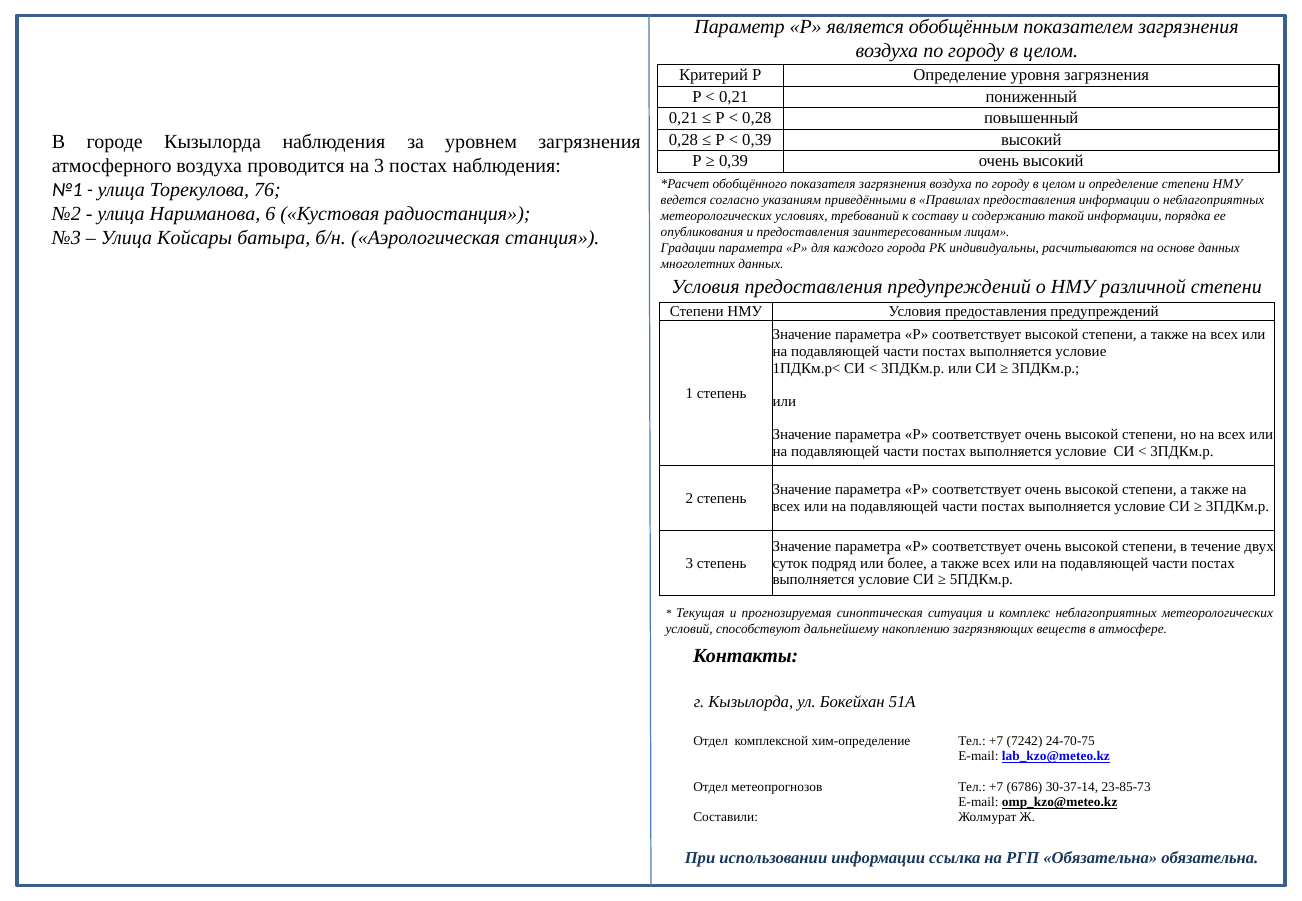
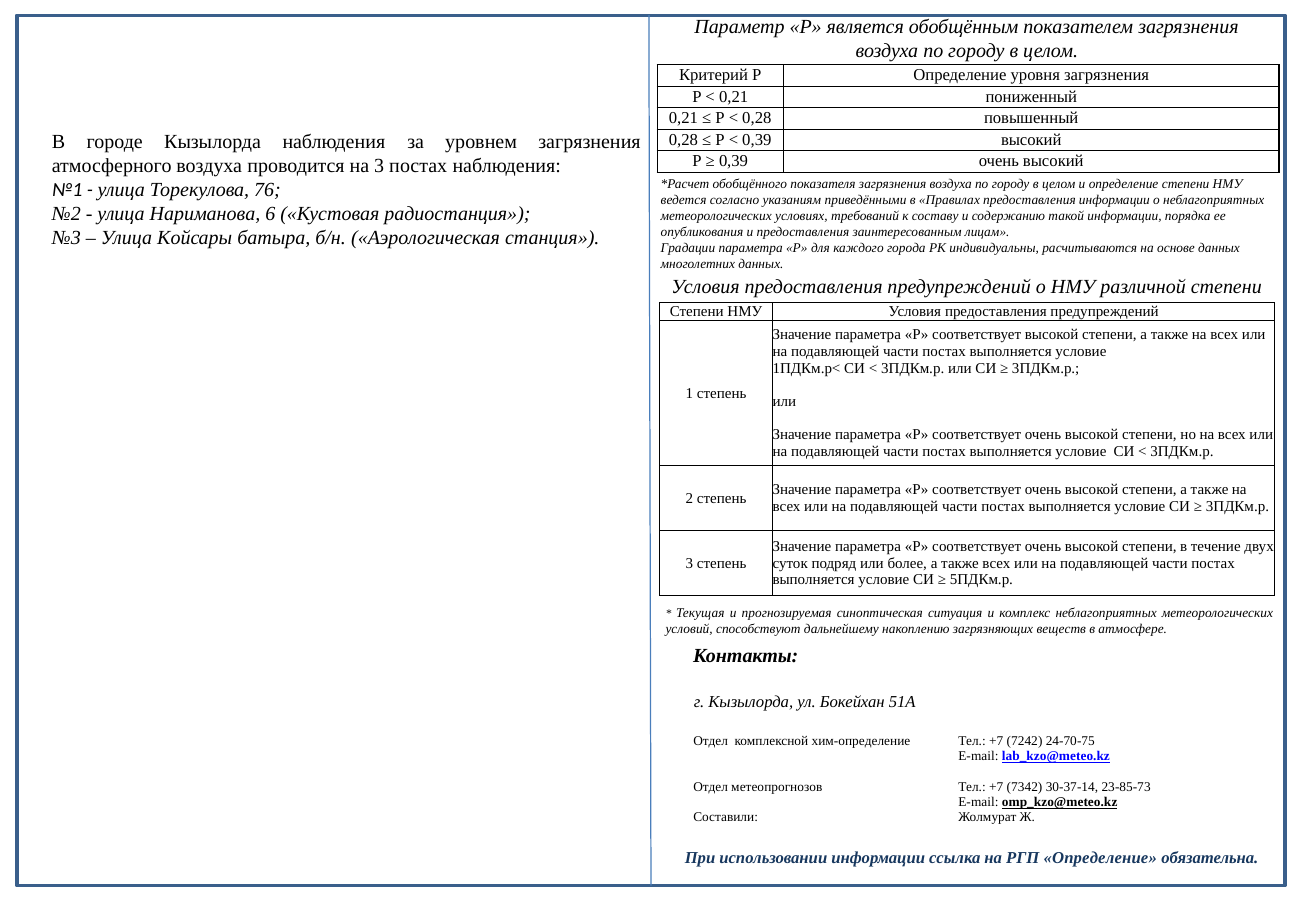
6786: 6786 -> 7342 (1025, 787)
РГП Обязательна: Обязательна -> Определение (1100, 858)
